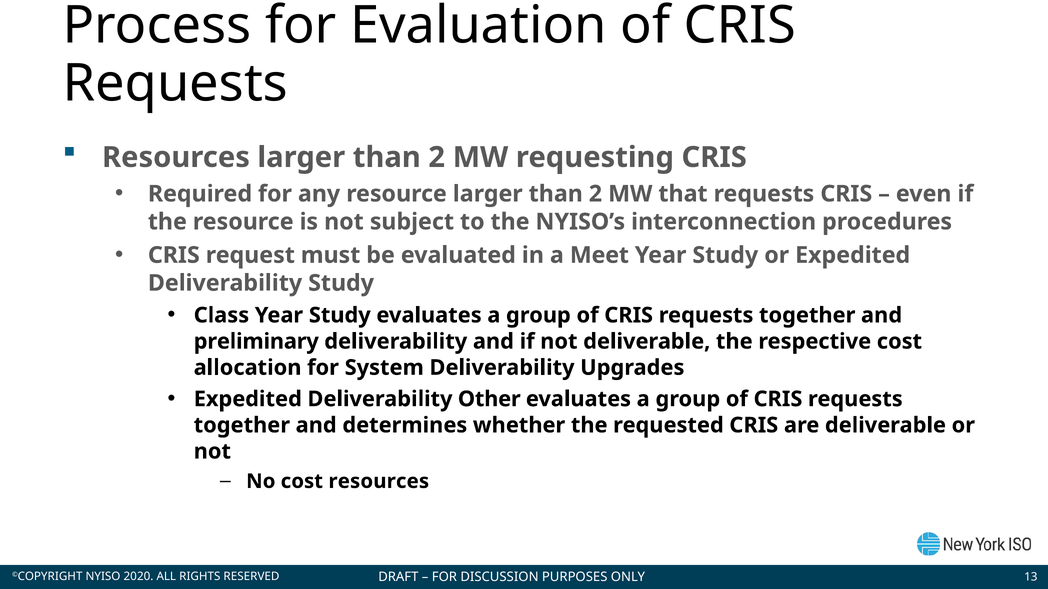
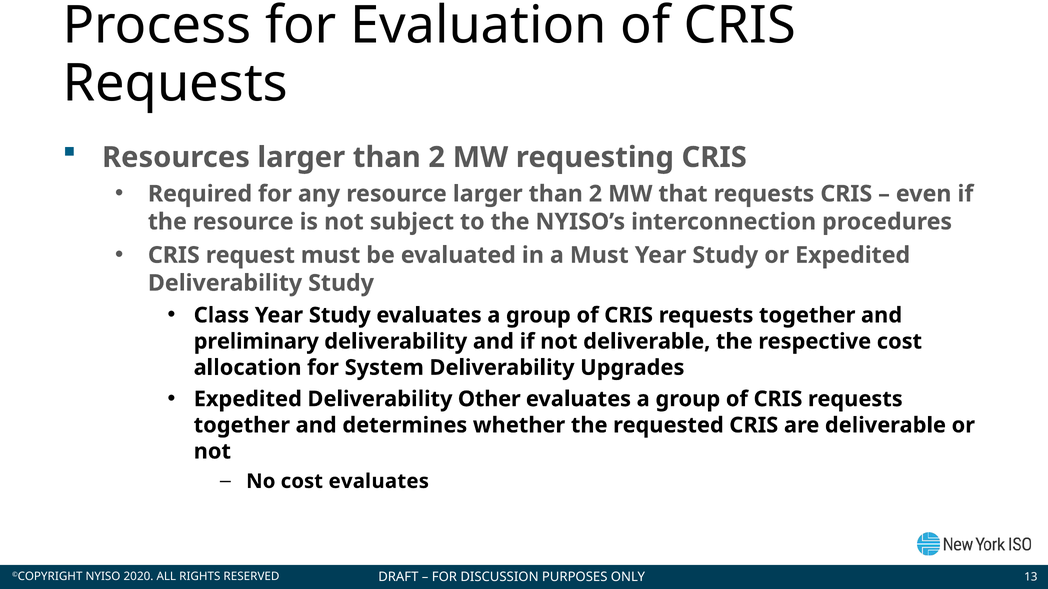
a Meet: Meet -> Must (599, 255)
cost resources: resources -> evaluates (379, 482)
